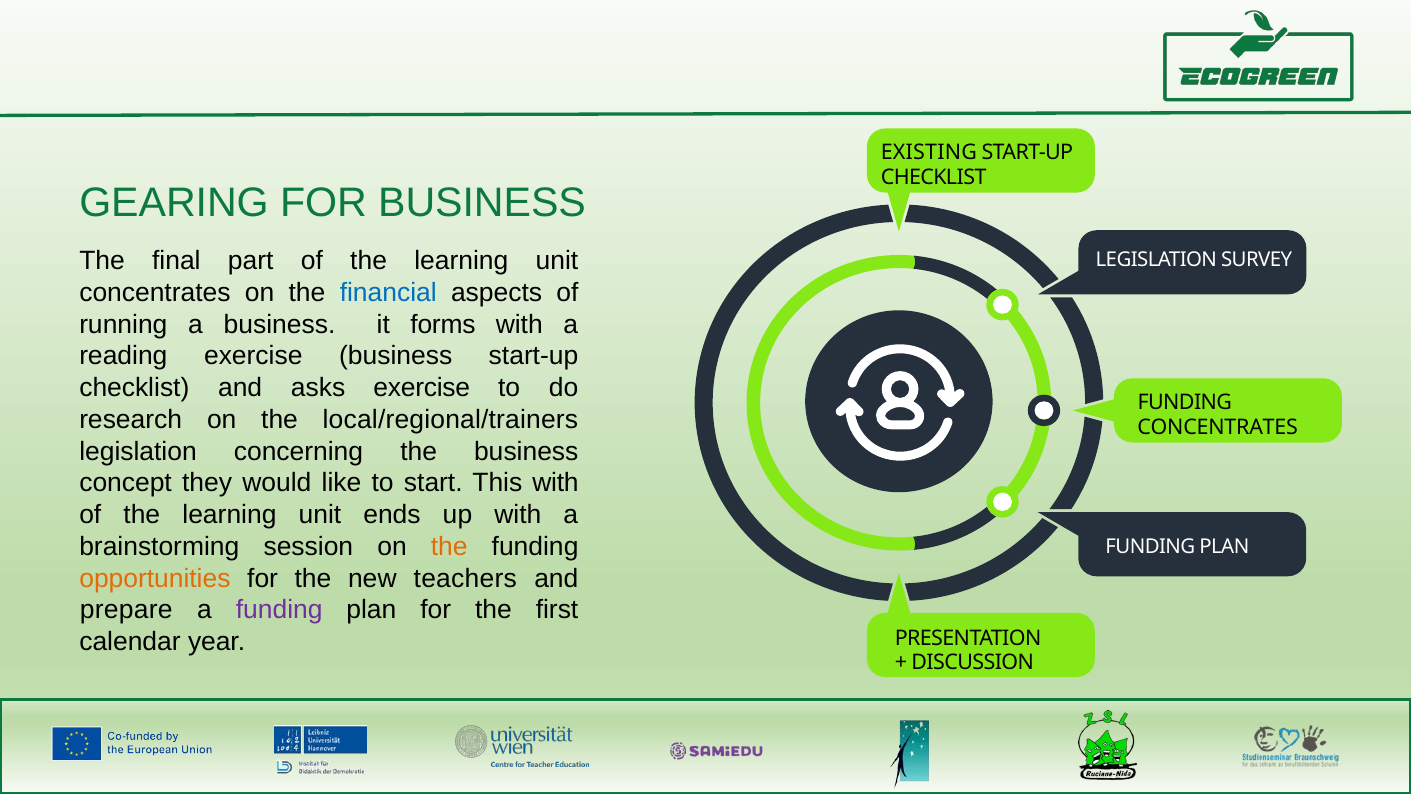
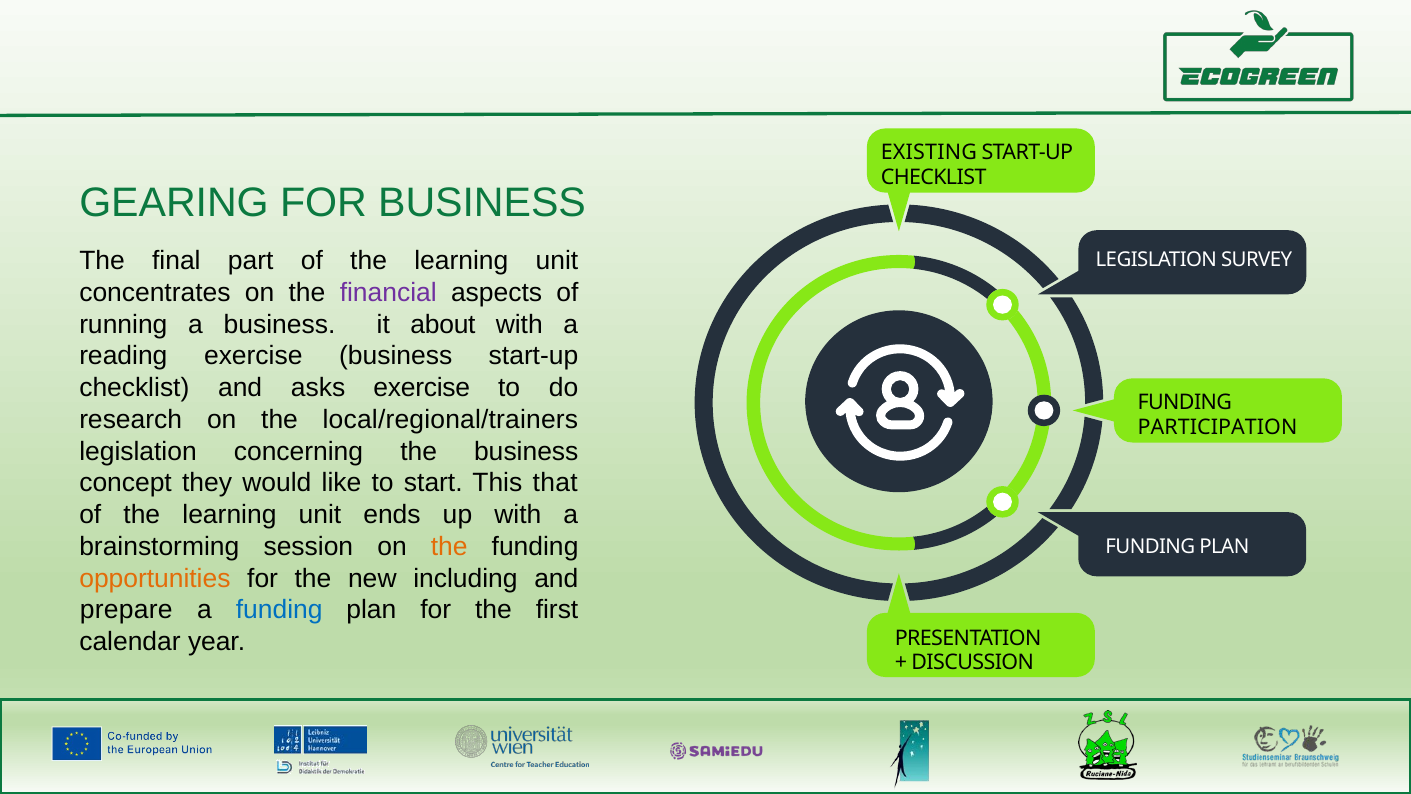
financial colour: blue -> purple (388, 293)
forms: forms -> about (443, 324)
CONCENTRATES: CONCENTRATES -> PARTICIPATION (1217, 427)
This with: with -> that (555, 483)
teachers: teachers -> including (465, 578)
funding colour: purple -> blue (279, 610)
